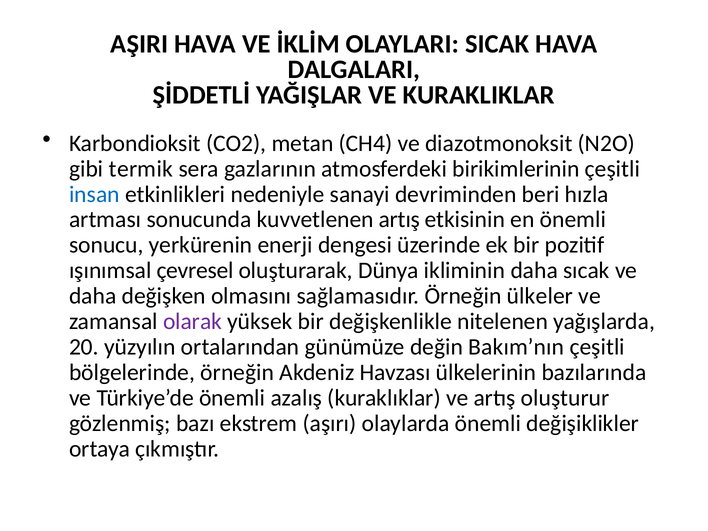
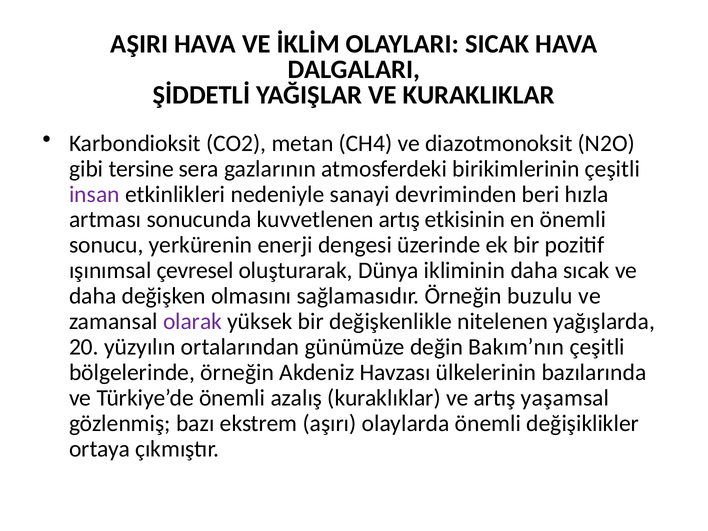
termik: termik -> tersine (141, 169)
insan colour: blue -> purple (94, 194)
ülkeler: ülkeler -> buzulu (540, 296)
oluşturur: oluşturur -> yaşamsal (565, 398)
